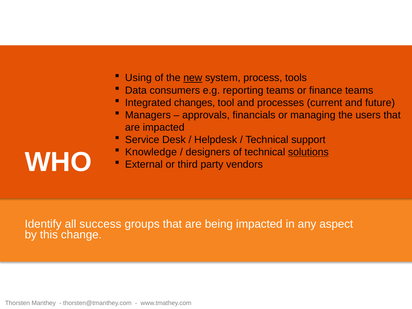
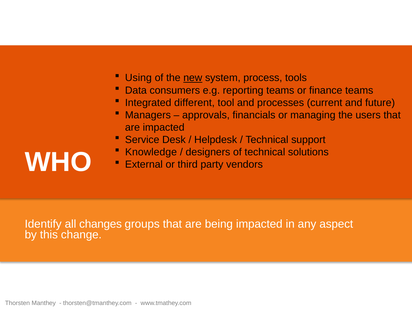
changes: changes -> different (194, 103)
solutions underline: present -> none (308, 152)
success: success -> changes (101, 224)
